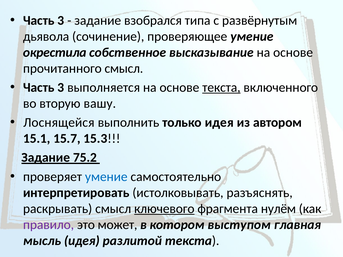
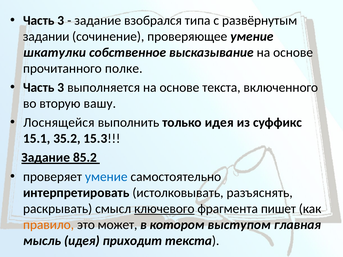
дьявола: дьявола -> задании (46, 36)
окрестила: окрестила -> шкатулки (55, 52)
прочитанного смысл: смысл -> полке (124, 68)
текста underline: present -> none (221, 88)
автором: автором -> суффикс (277, 123)
15.7: 15.7 -> 35.2 (67, 139)
75.2: 75.2 -> 85.2 (85, 158)
нулём: нулём -> пишет (278, 209)
правило colour: purple -> orange (49, 225)
разлитой: разлитой -> приходит (132, 241)
